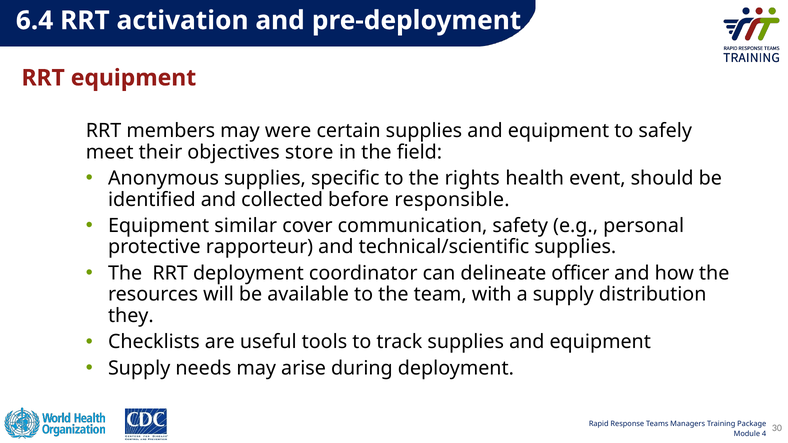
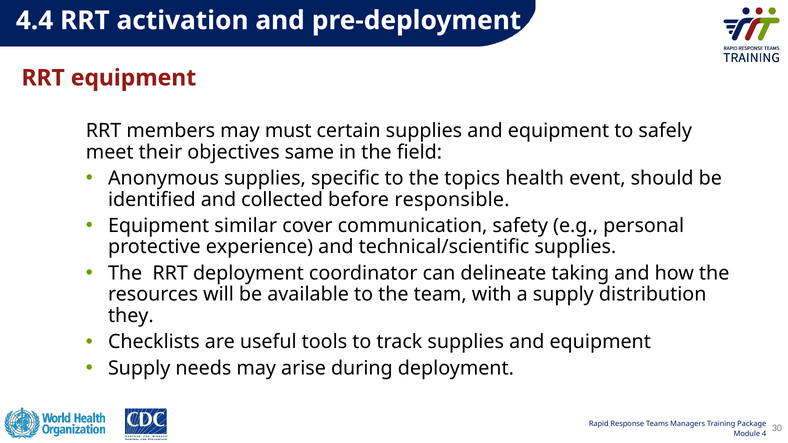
6.4: 6.4 -> 4.4 (35, 21)
were: were -> must (288, 131)
store: store -> same (309, 152)
rights: rights -> topics (472, 178)
rapporteur: rapporteur -> experience (259, 247)
officer: officer -> taking (580, 273)
